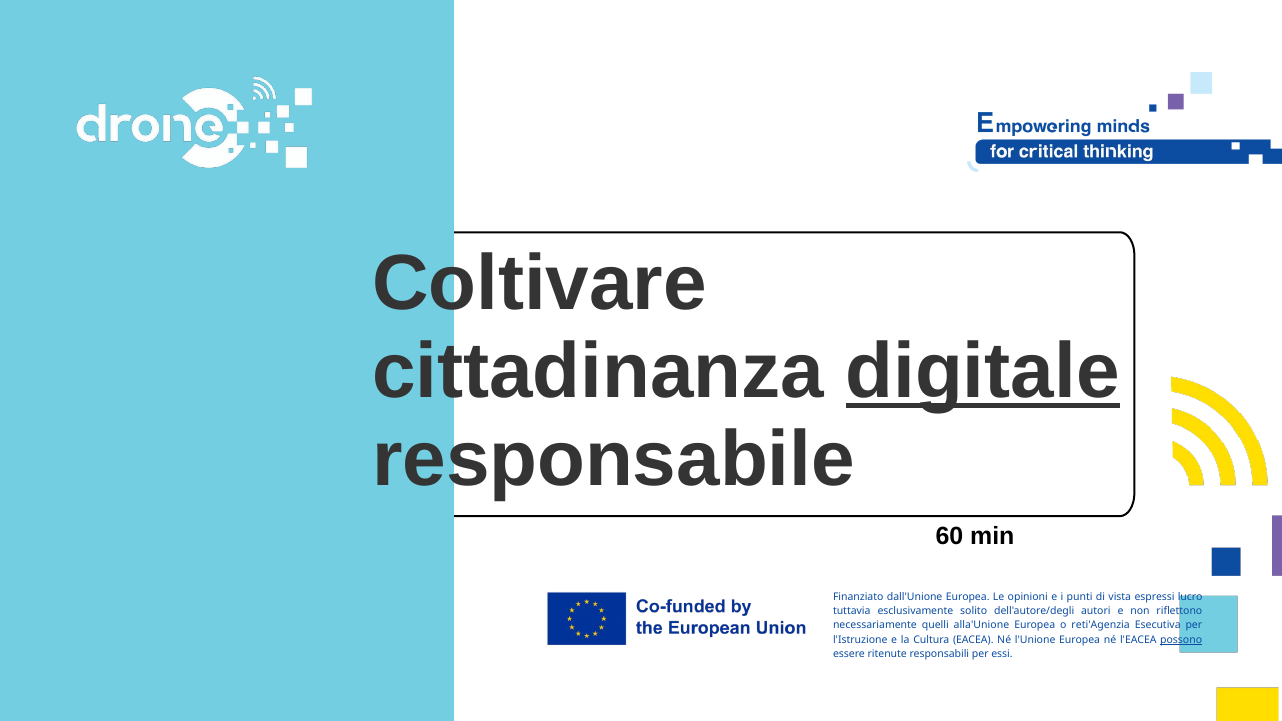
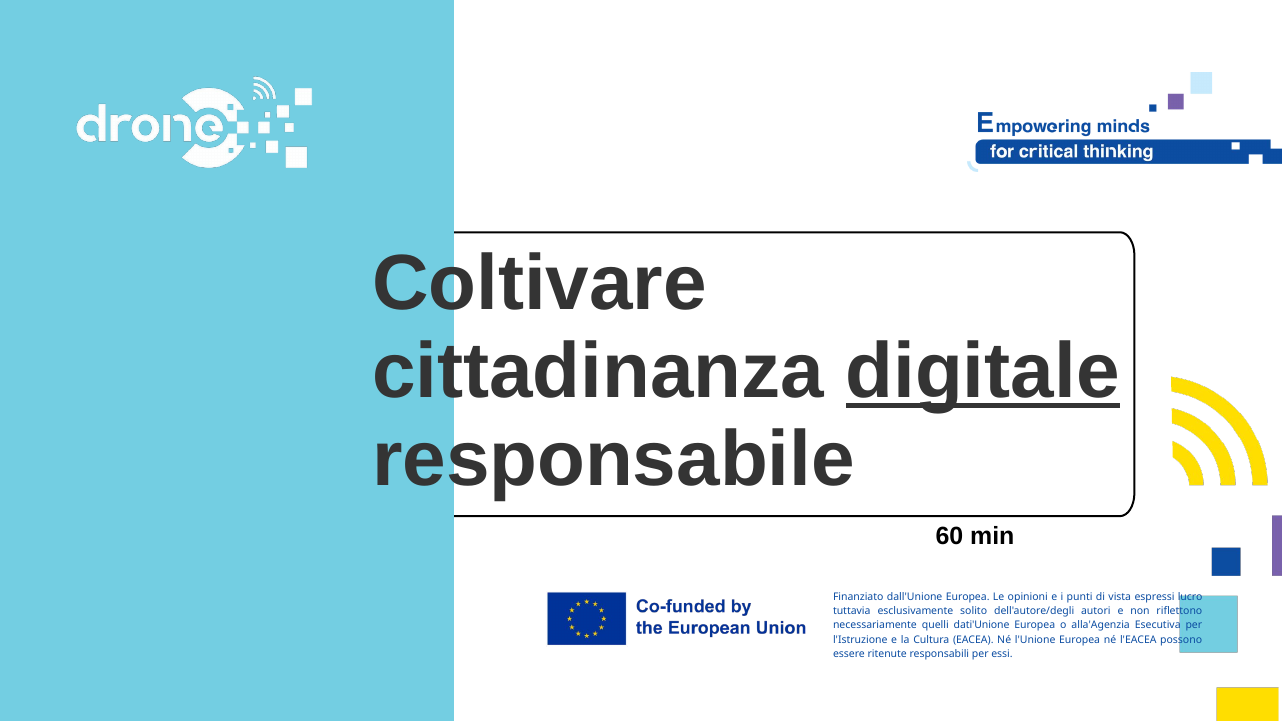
alla'Unione: alla'Unione -> dati'Unione (982, 626)
reti'Agenzia: reti'Agenzia -> alla'Agenzia (1101, 626)
possono underline: present -> none (1181, 640)
